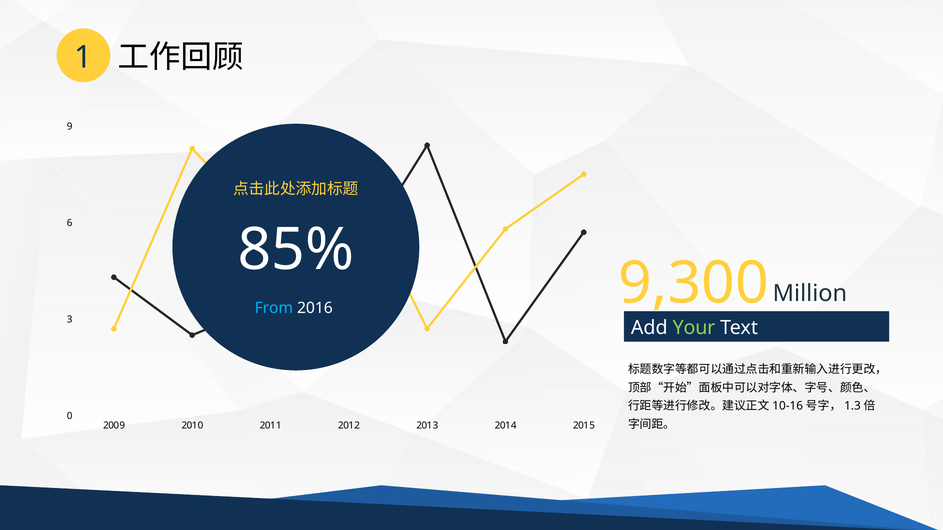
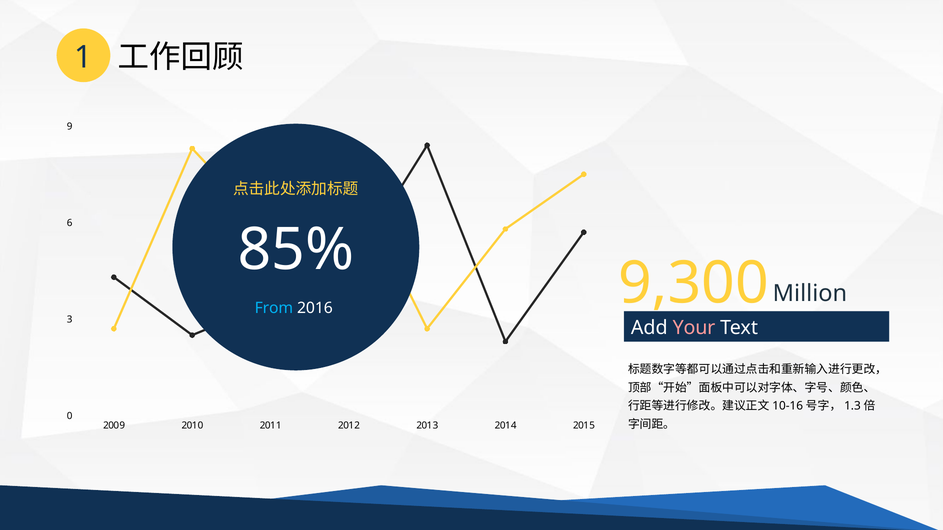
Your colour: light green -> pink (694, 328)
